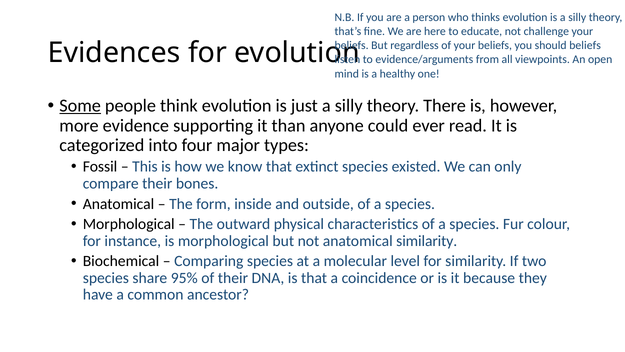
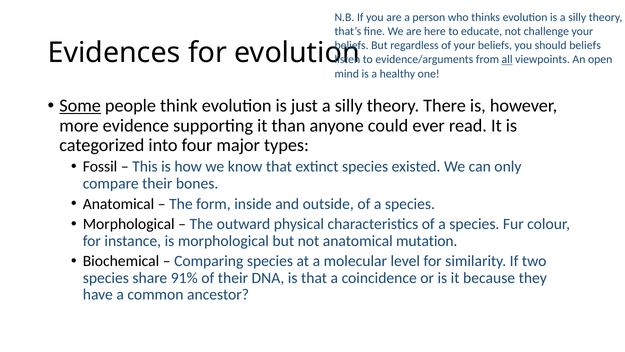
all underline: none -> present (507, 60)
anatomical similarity: similarity -> mutation (427, 241)
95%: 95% -> 91% (184, 278)
